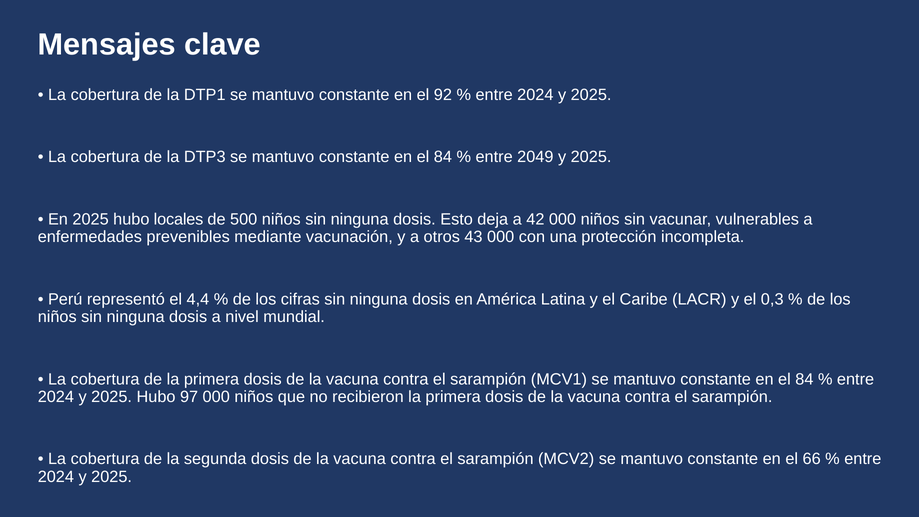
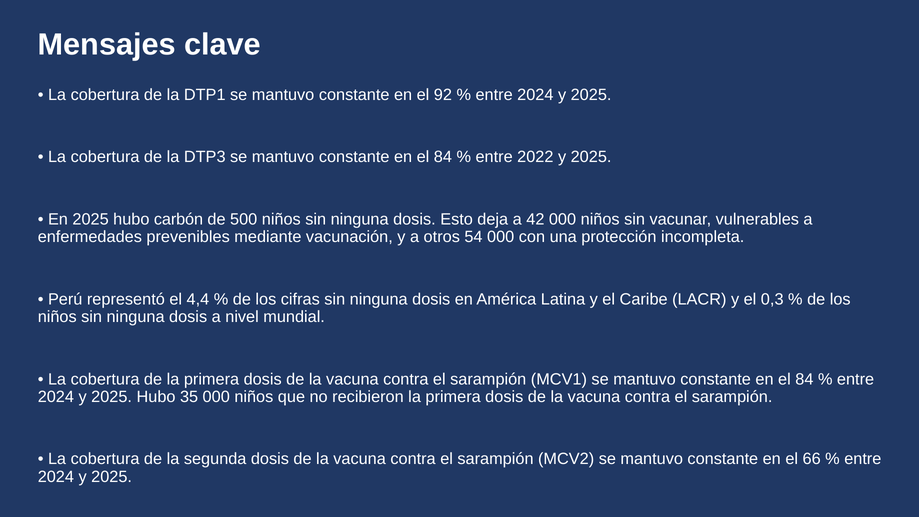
2049: 2049 -> 2022 (535, 157)
locales: locales -> carbón (179, 219)
43: 43 -> 54 (473, 237)
97: 97 -> 35 (189, 397)
